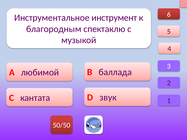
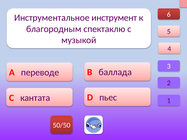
любимой: любимой -> переводе (40, 73)
звук: звук -> пьес (108, 98)
